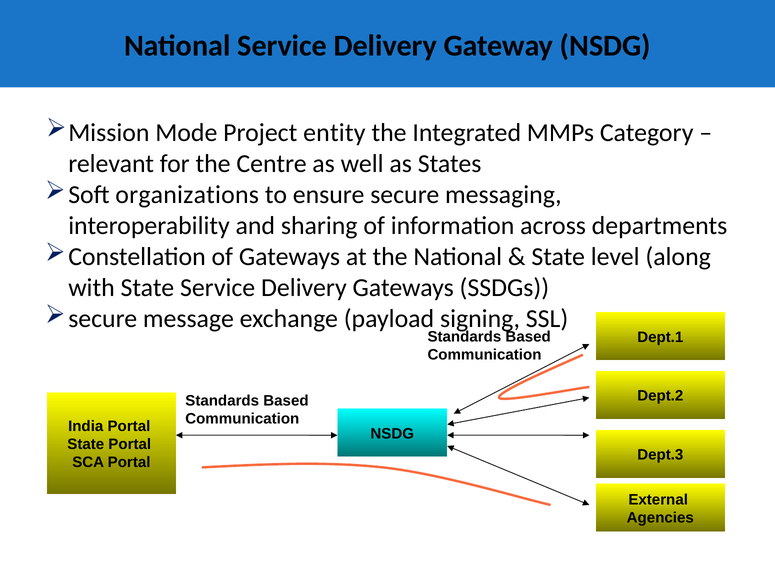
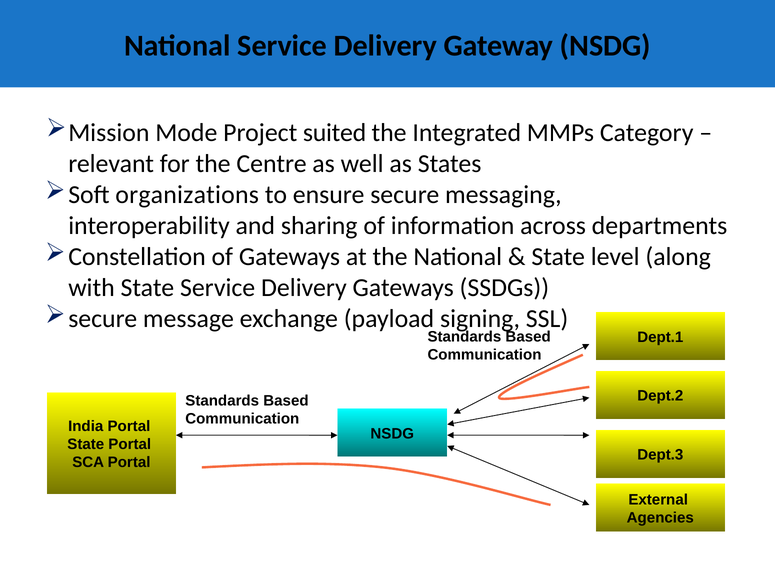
entity: entity -> suited (335, 132)
